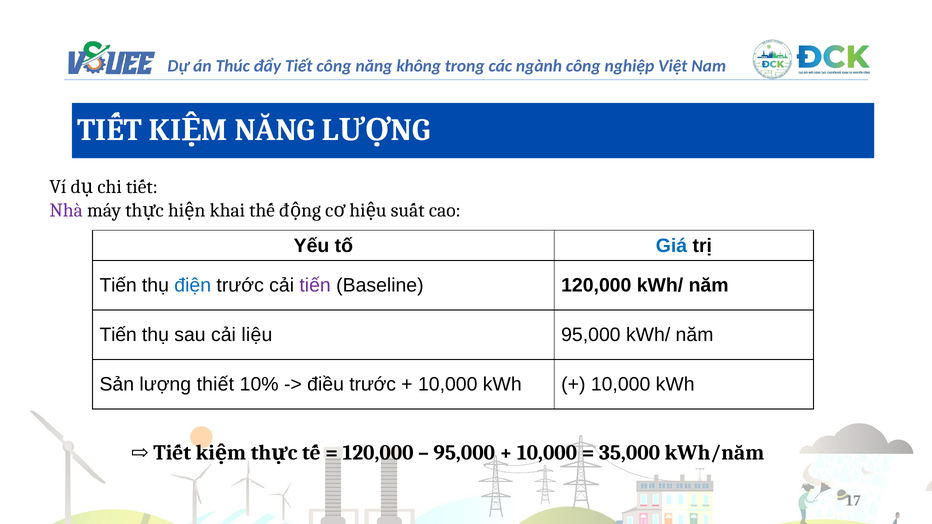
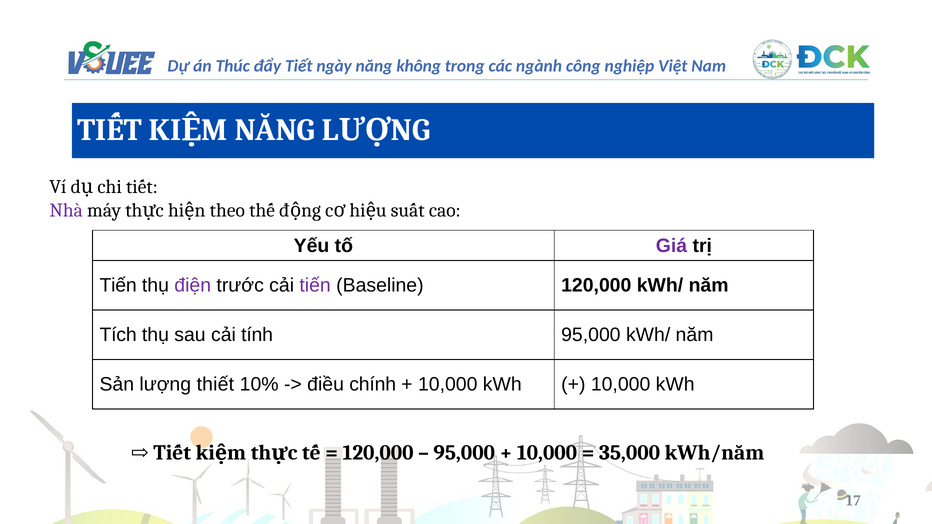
Tiết công: công -> ngày (334, 66)
khai: khai -> theo (227, 210)
Giá colour: blue -> purple (671, 246)
điện colour: blue -> purple (193, 286)
Tiến: Tiến -> Tích (118, 335)
liệu: liệu -> tính (257, 335)
điều trước: trước -> chính (373, 385)
